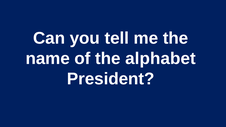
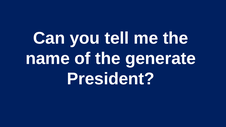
alphabet: alphabet -> generate (161, 59)
